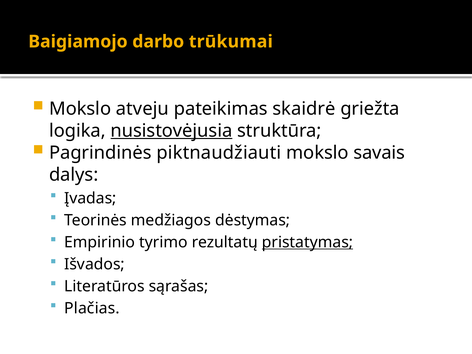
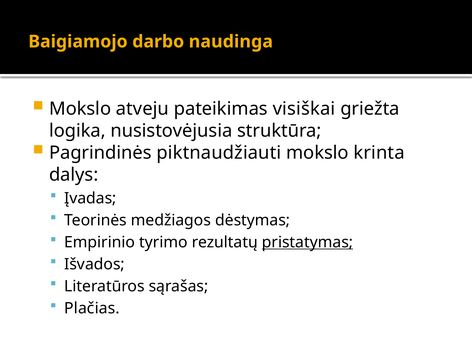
trūkumai: trūkumai -> naudinga (231, 42)
skaidrė: skaidrė -> visiškai (304, 109)
nusistovėjusia underline: present -> none (171, 131)
savais: savais -> krinta (379, 153)
